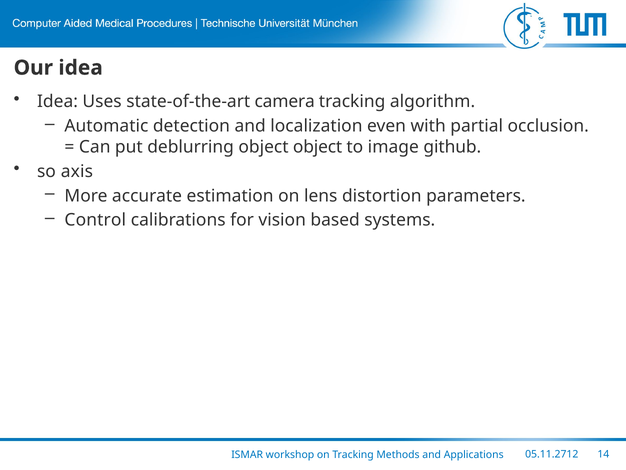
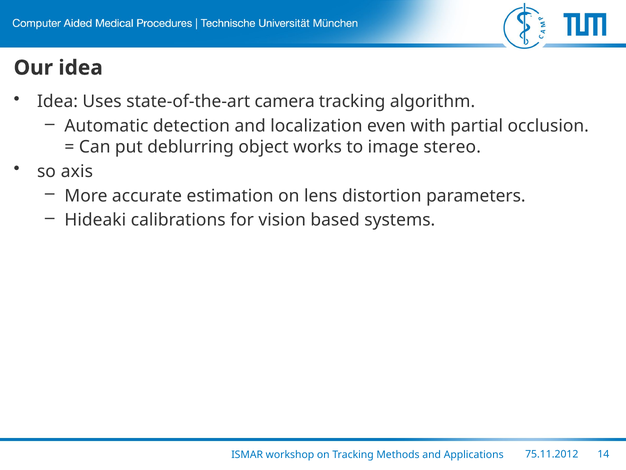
object object: object -> works (318, 147)
github: github -> stereo (452, 147)
Control: Control -> Hideaki (95, 220)
05.11.2712: 05.11.2712 -> 75.11.2012 (552, 454)
